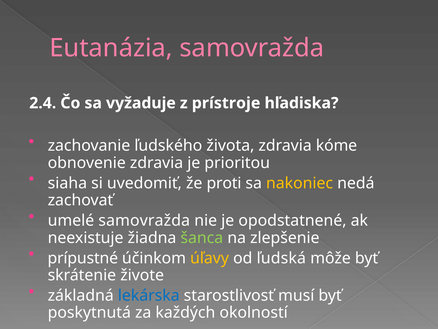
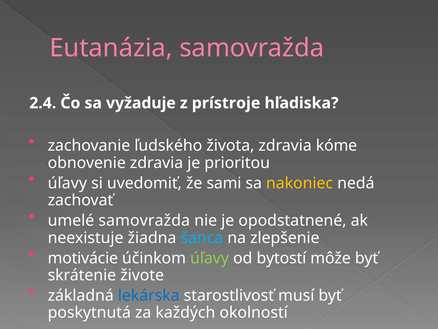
siaha: siaha -> úľavy (67, 183)
proti: proti -> sami (224, 183)
šanca colour: light green -> light blue (202, 237)
prípustné: prípustné -> motivácie (83, 258)
úľavy colour: yellow -> light green (210, 258)
ľudská: ľudská -> bytostí (281, 258)
